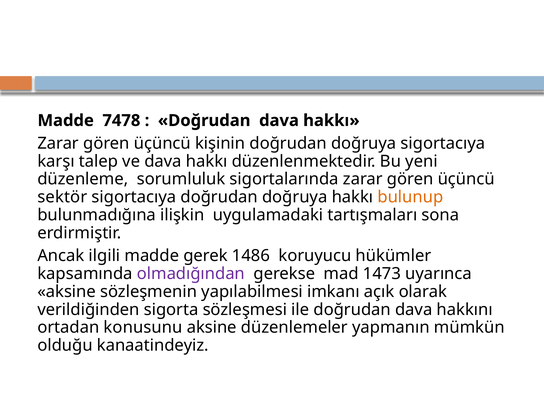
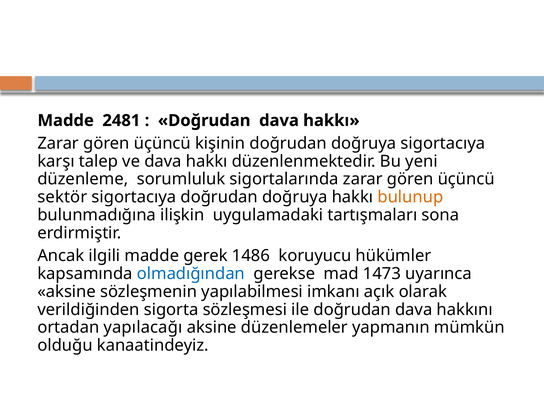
7478: 7478 -> 2481 (121, 121)
olmadığından colour: purple -> blue (191, 274)
konusunu: konusunu -> yapılacağı (143, 327)
